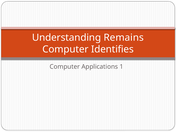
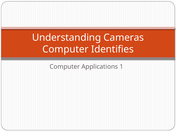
Remains: Remains -> Cameras (124, 37)
